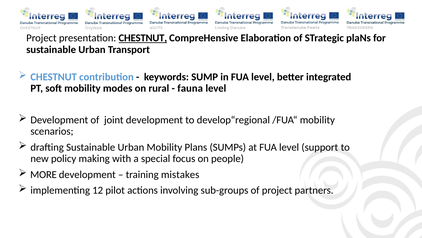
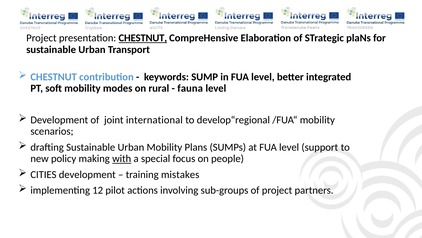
joint development: development -> international (154, 120)
with underline: none -> present (122, 158)
MORE: MORE -> CITIES (43, 174)
